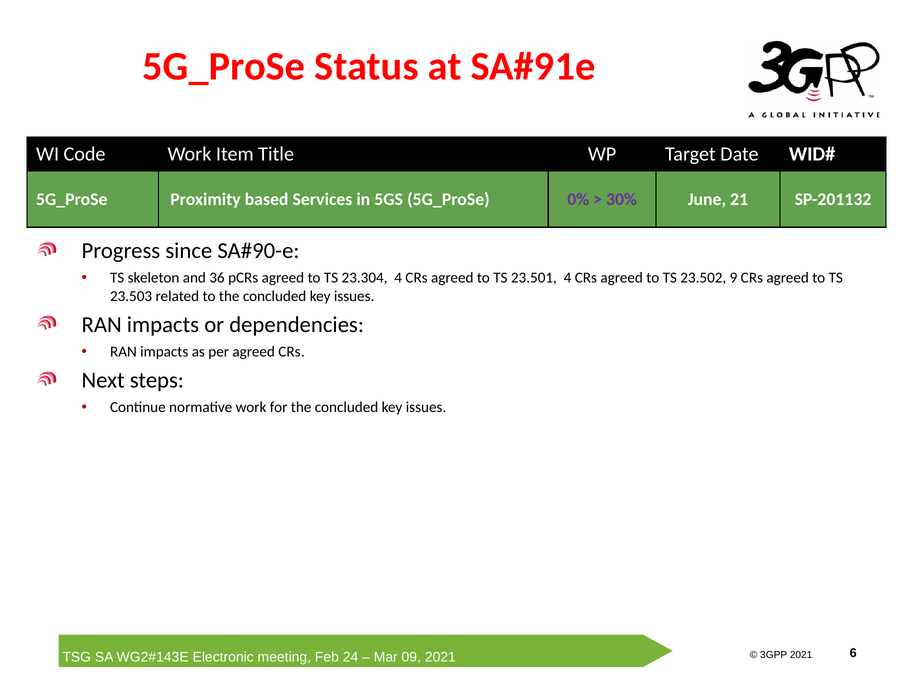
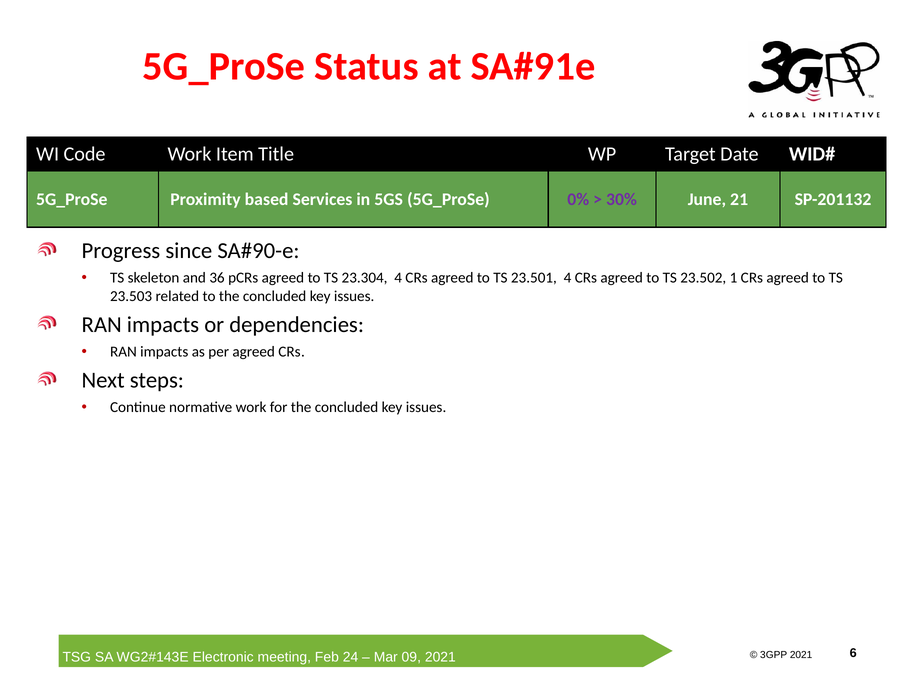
9: 9 -> 1 (733, 278)
